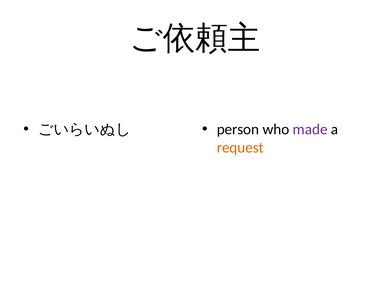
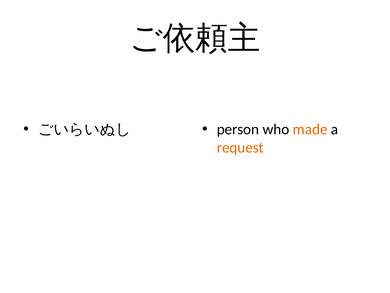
made colour: purple -> orange (310, 129)
